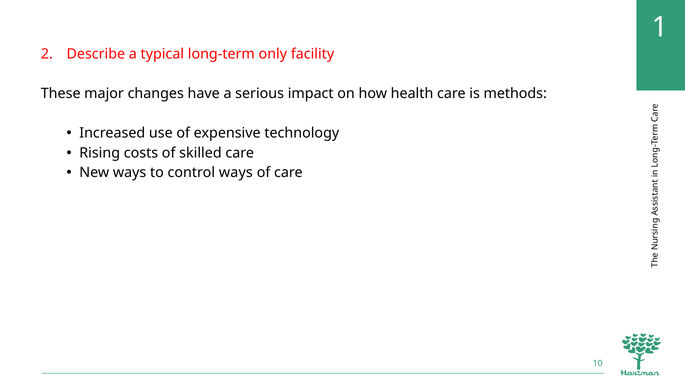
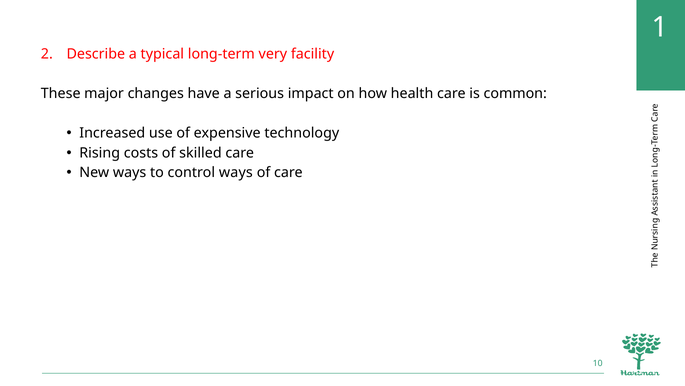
only: only -> very (273, 54)
methods: methods -> common (515, 93)
